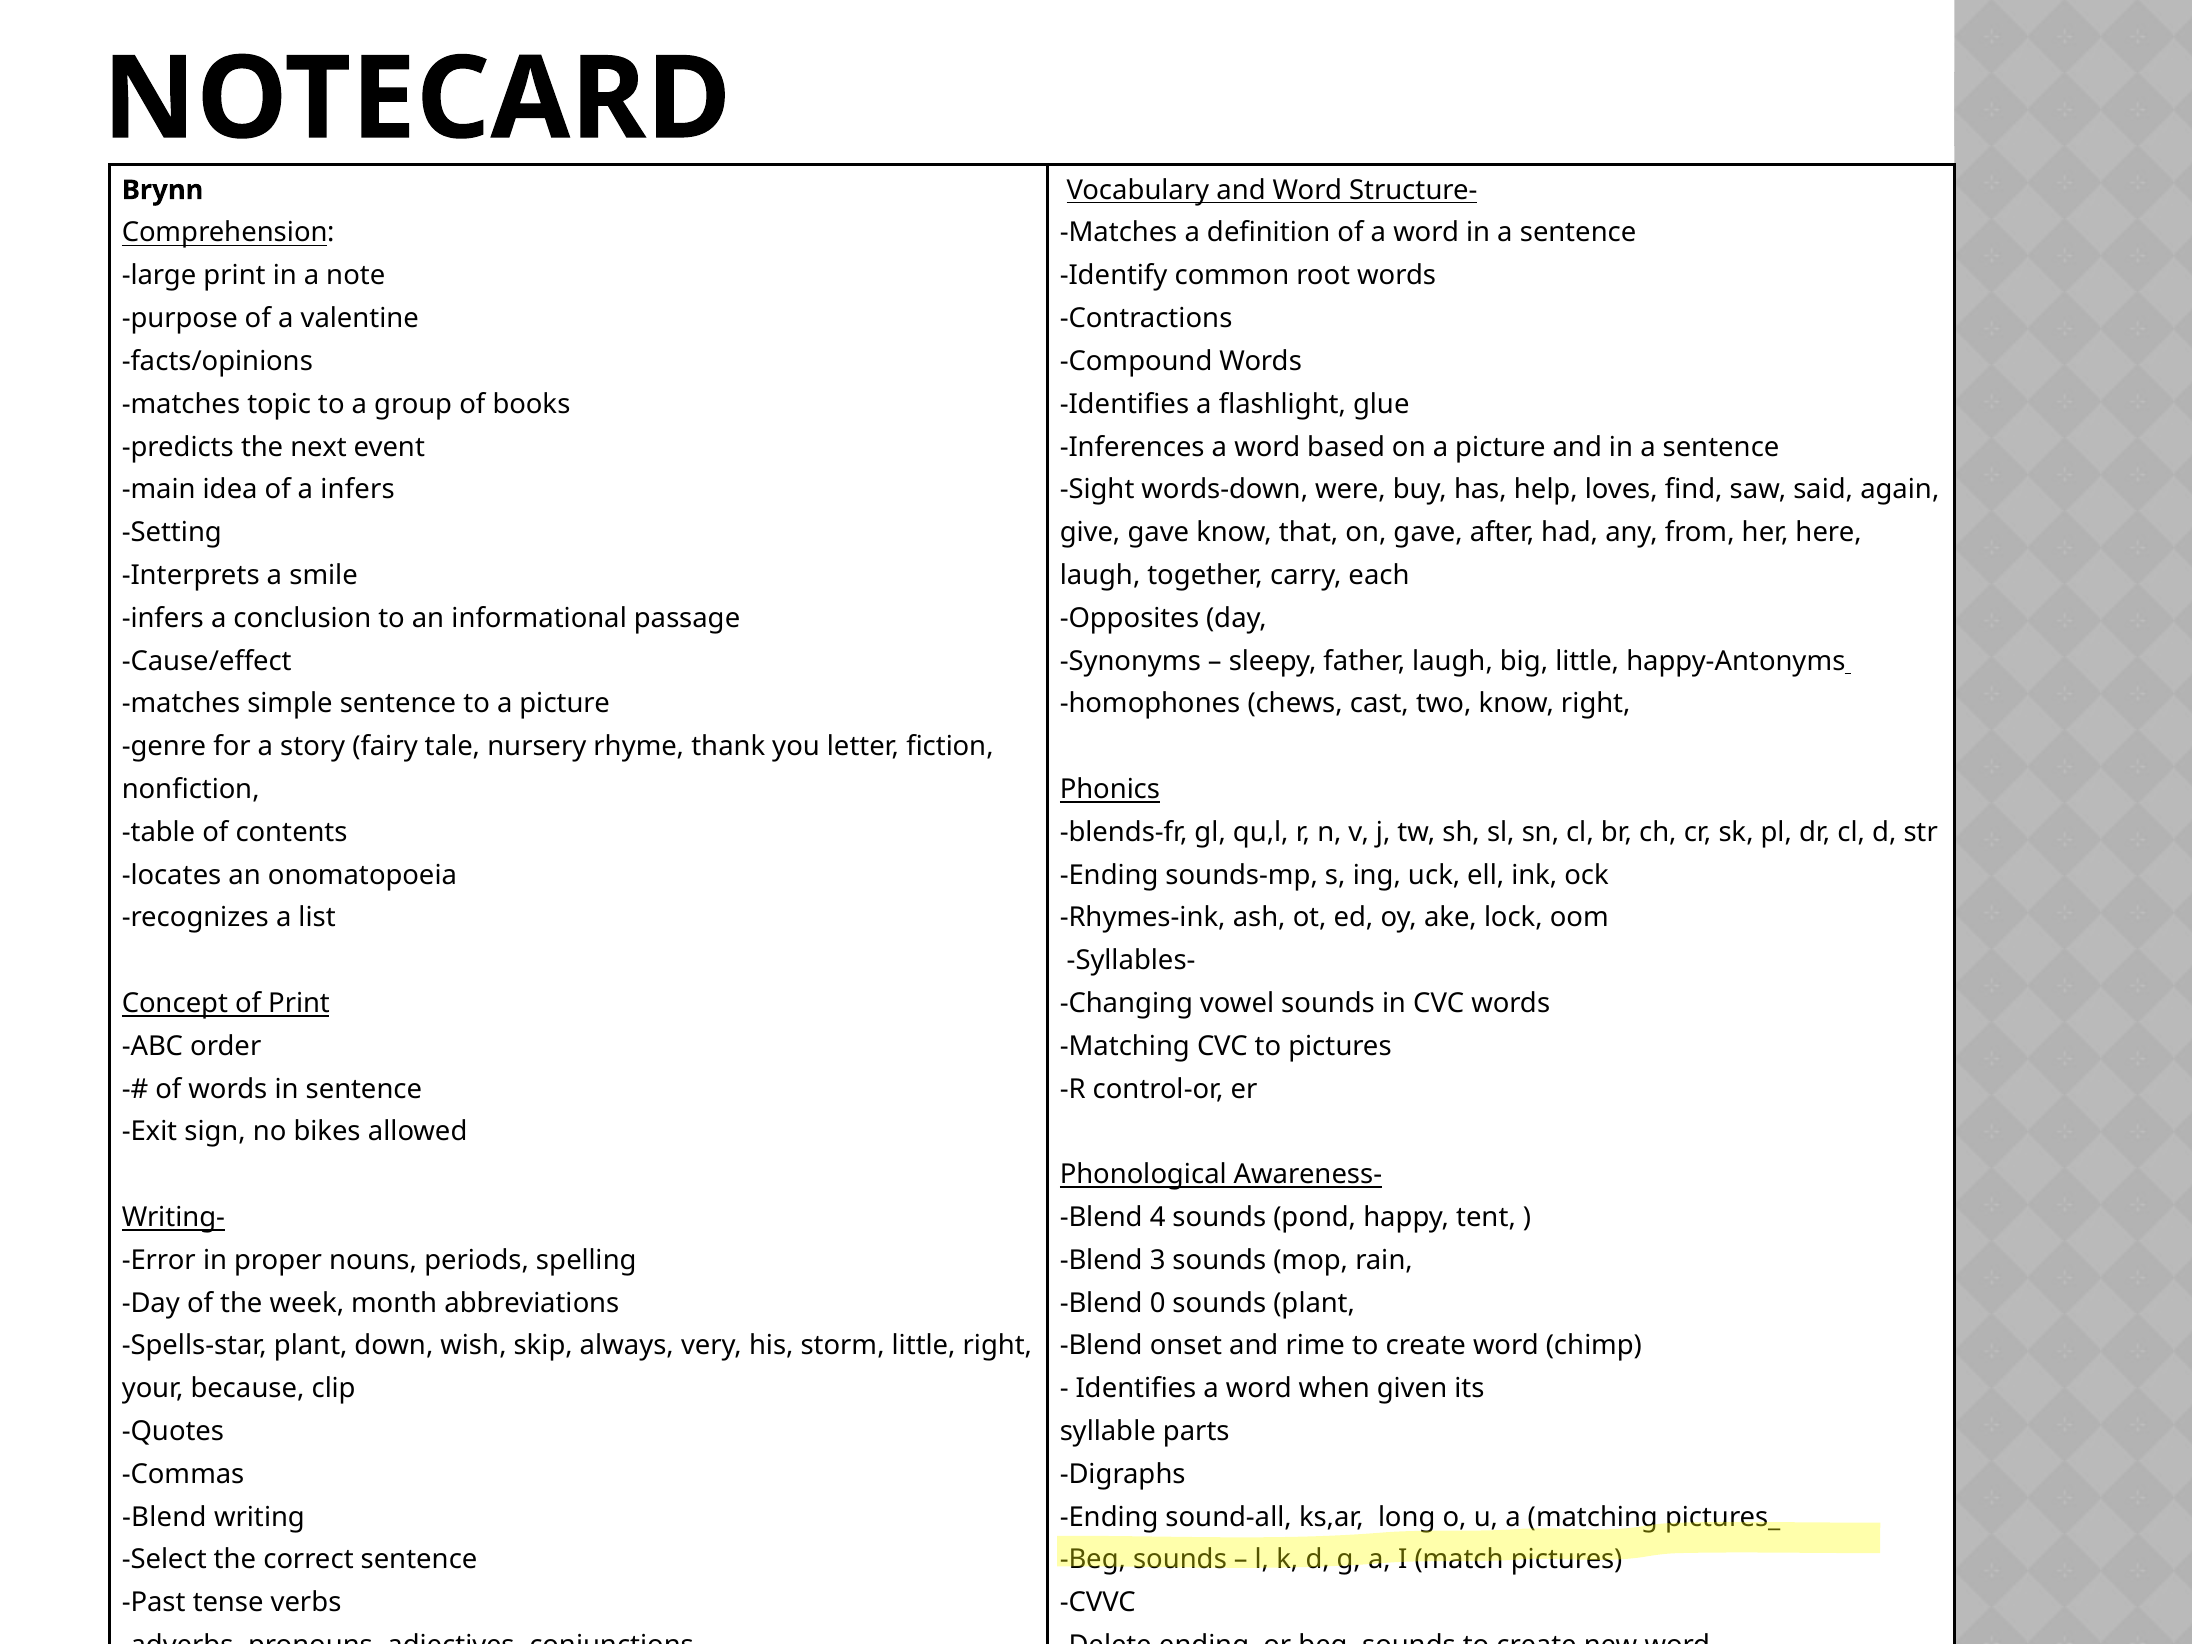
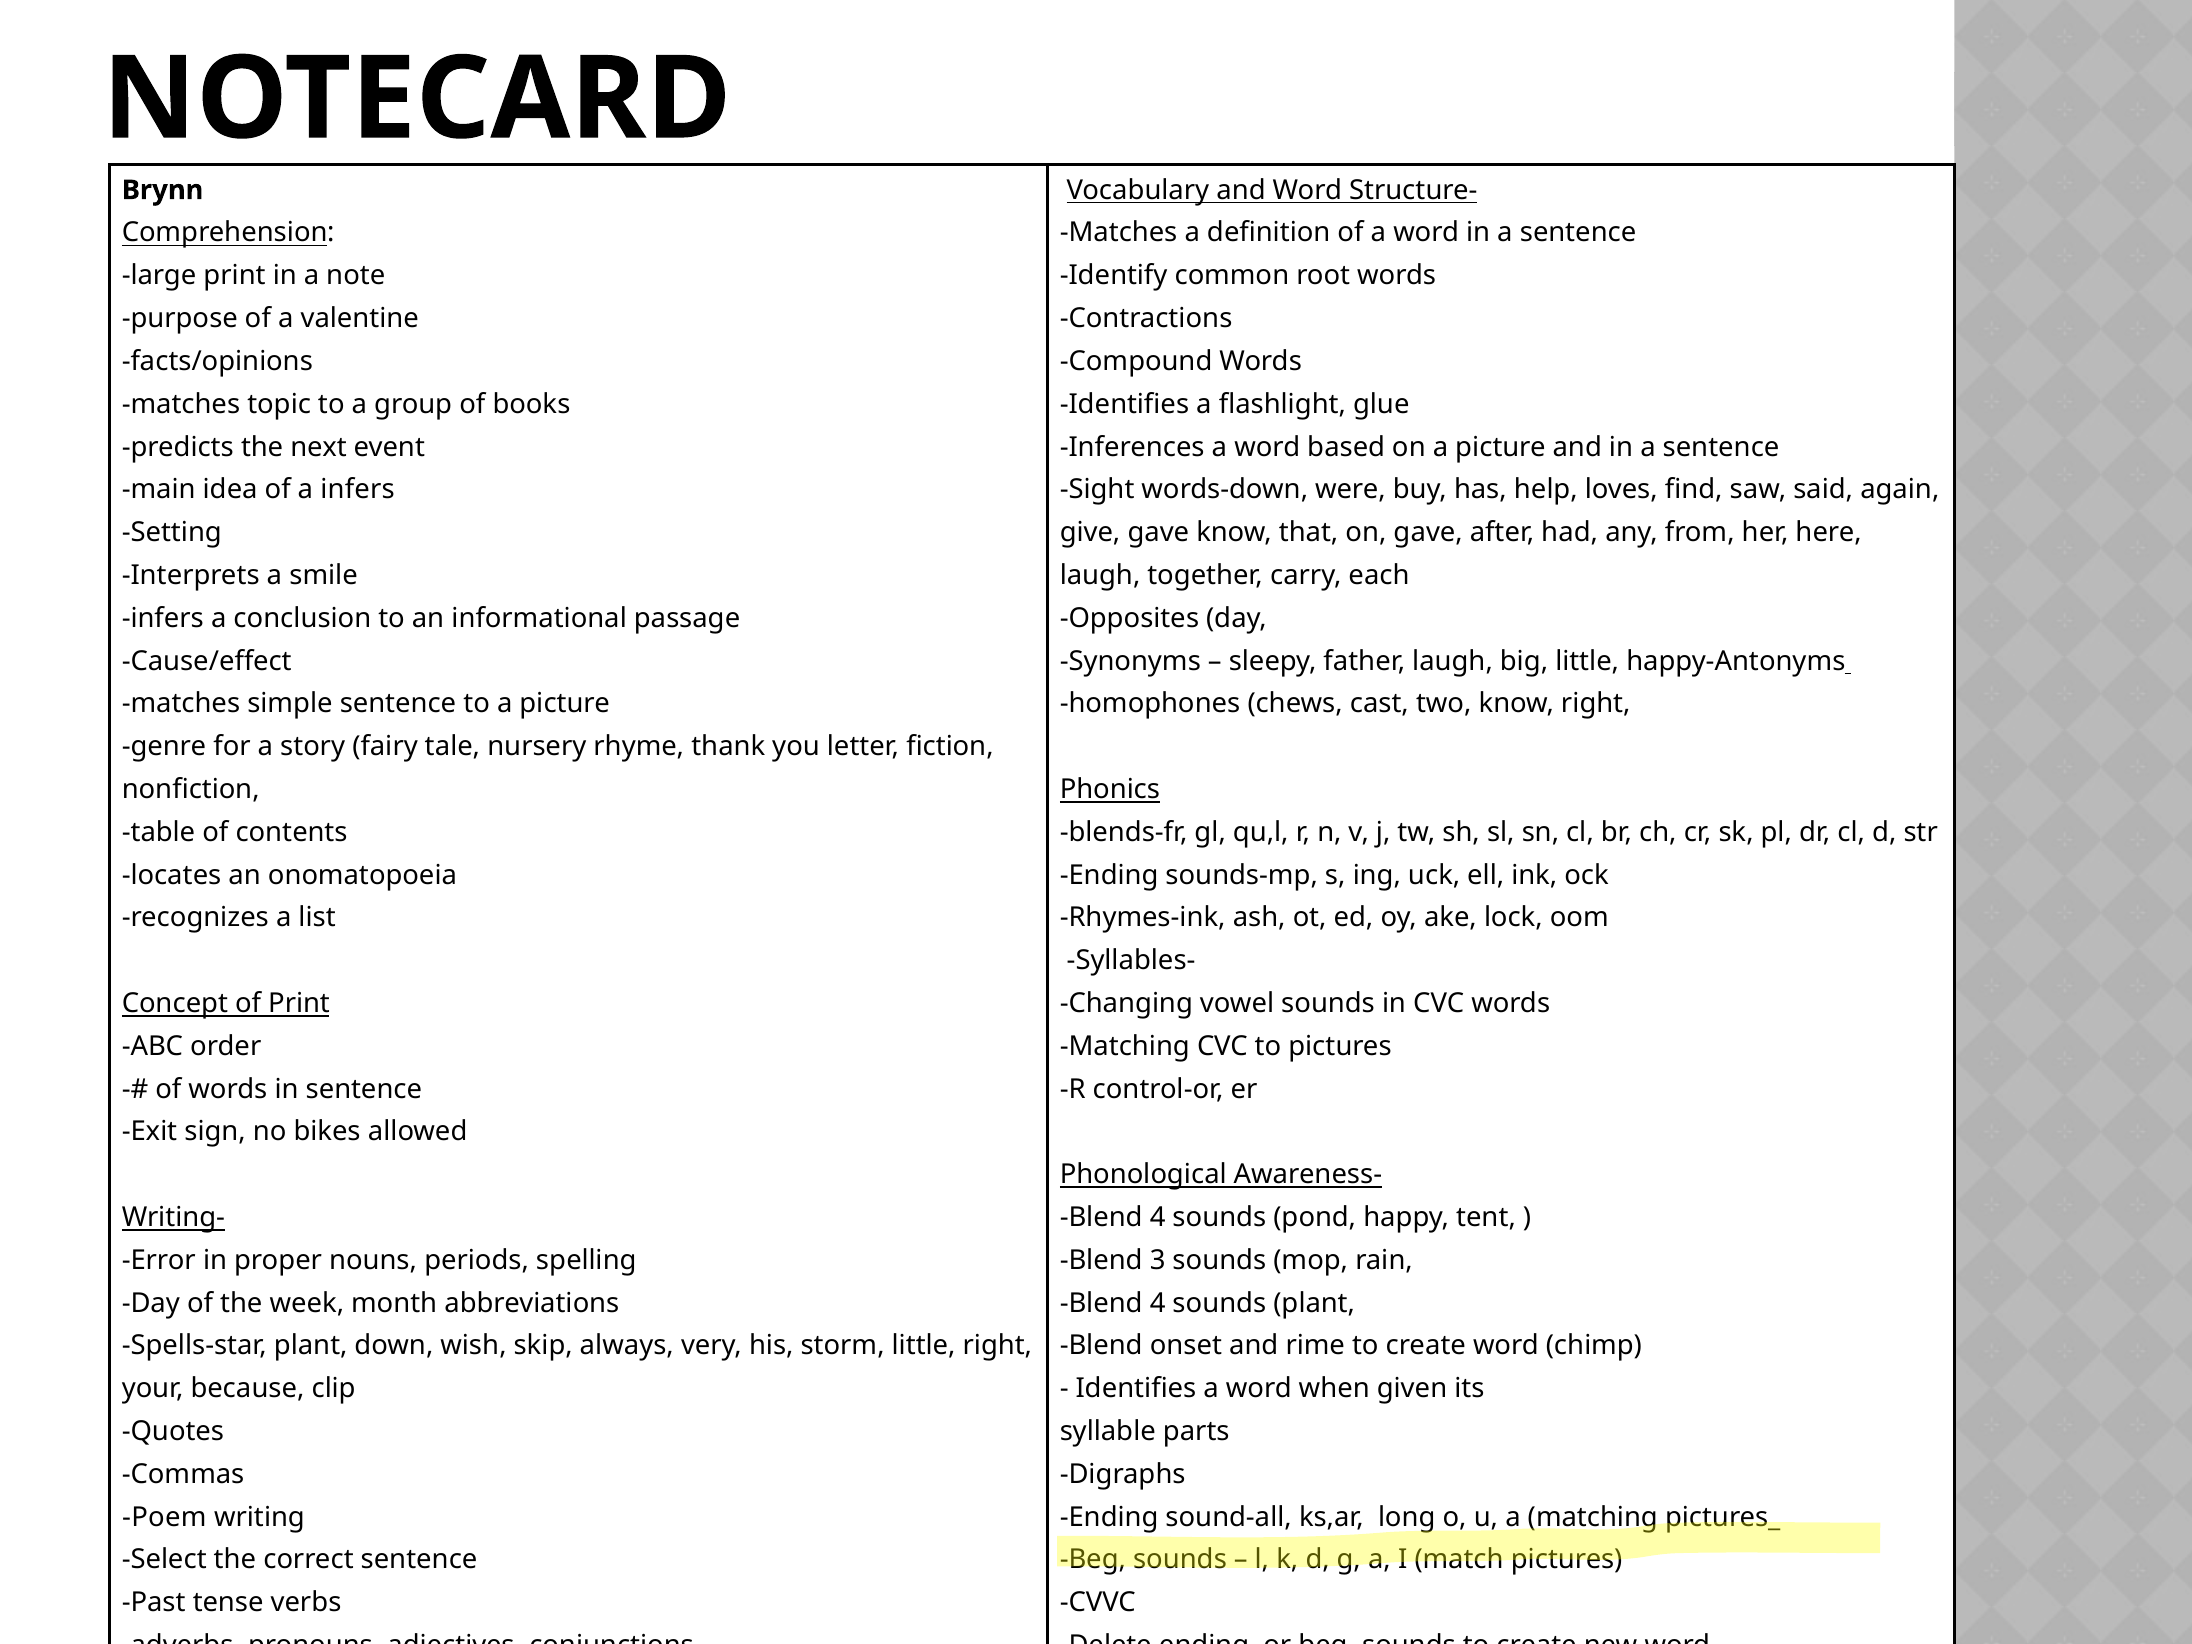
0: 0 -> 4 (1158, 1303)
Blend: Blend -> Poem (164, 1517)
